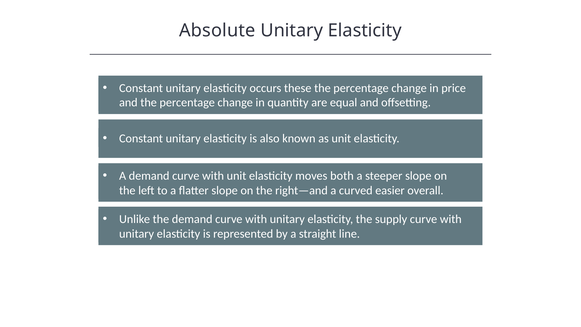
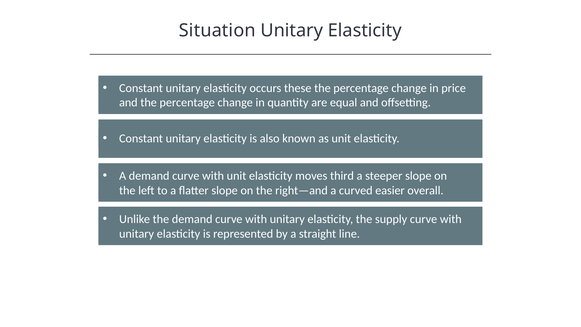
Absolute: Absolute -> Situation (217, 30)
both: both -> third (342, 176)
